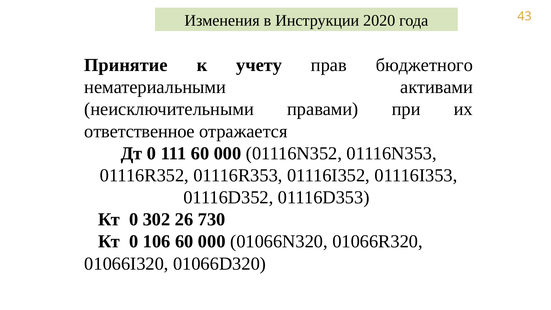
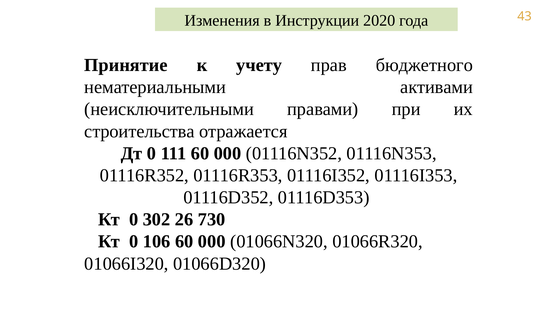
ответственное: ответственное -> строительства (139, 131)
